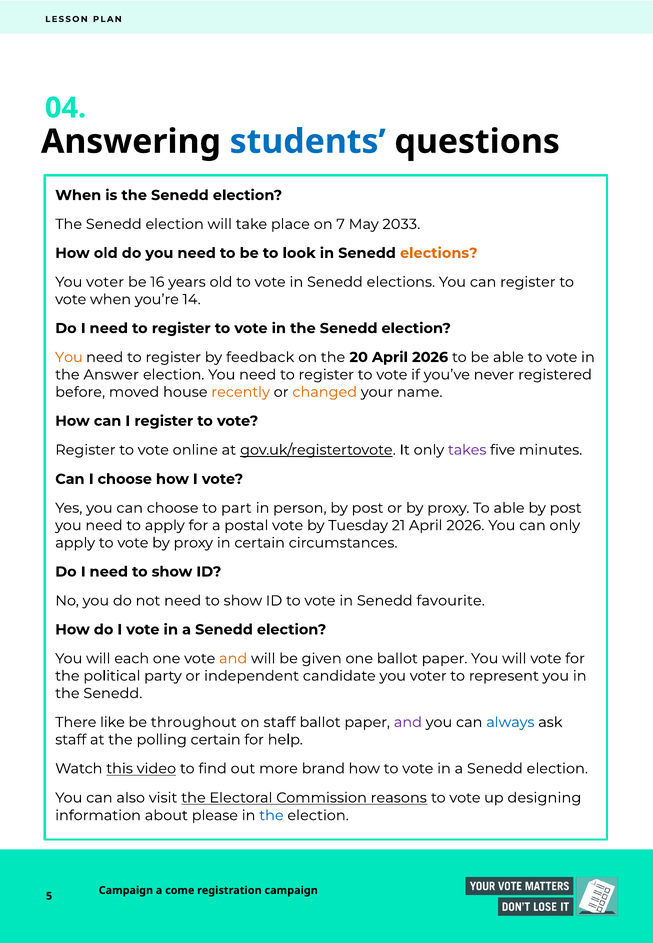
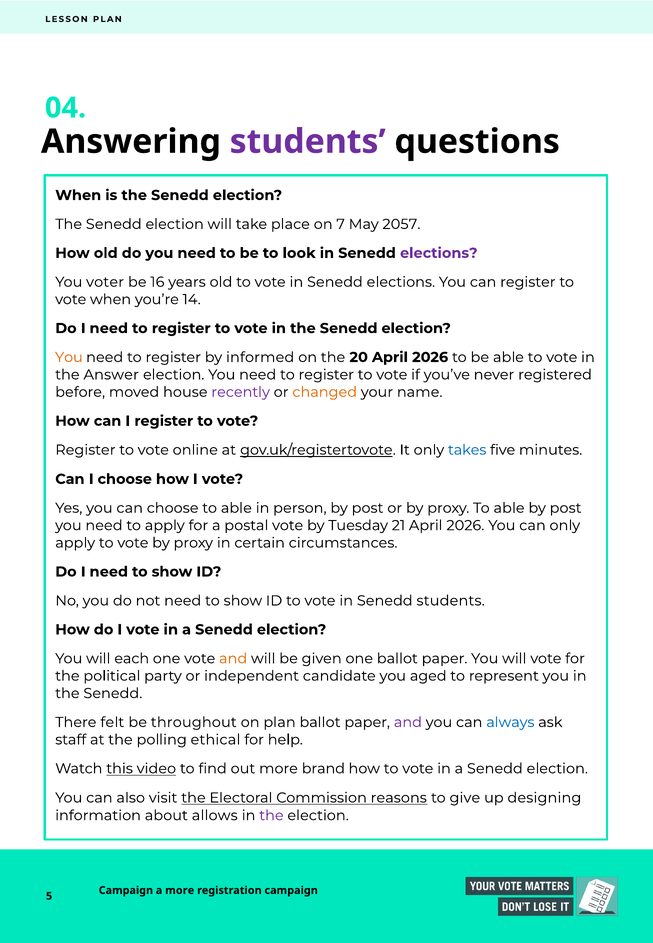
students colour: blue -> purple (308, 142)
2033: 2033 -> 2057 (401, 224)
elections colour: orange -> purple (439, 253)
feedback: feedback -> informed (260, 357)
recently colour: orange -> purple (241, 392)
takes colour: purple -> blue (467, 450)
choose to part: part -> able (236, 508)
Senedd favourite: favourite -> students (451, 601)
candidate you voter: voter -> aged (428, 676)
like: like -> felt (112, 723)
on staff: staff -> plan (280, 723)
polling certain: certain -> ethical (215, 740)
vote: vote -> give (465, 798)
please: please -> allows (215, 816)
the colour: blue -> purple (271, 816)
a come: come -> more (180, 891)
